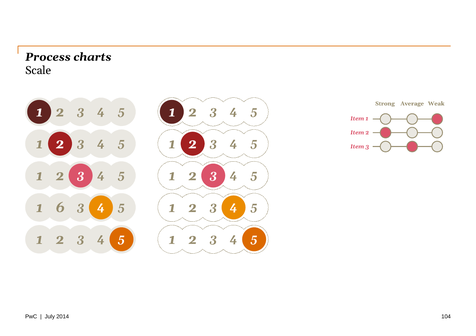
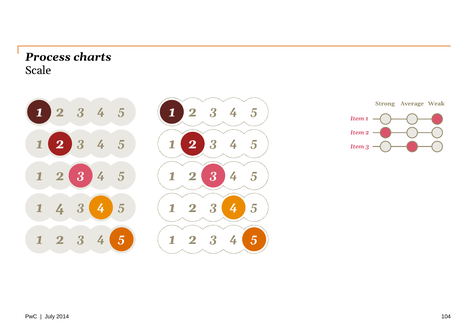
1 6: 6 -> 4 (60, 208)
